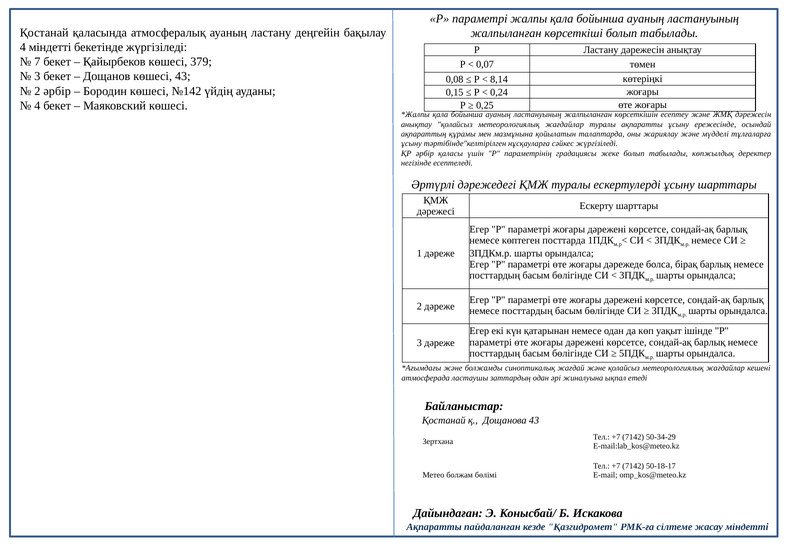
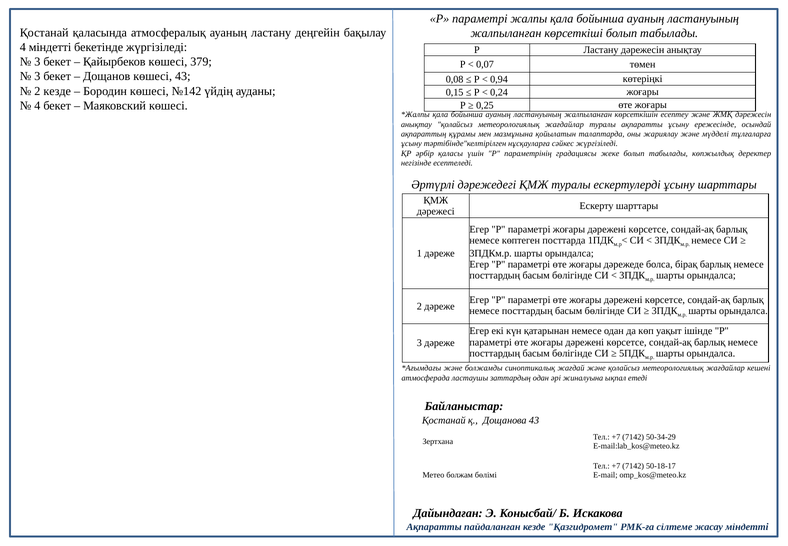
7: 7 -> 3 (37, 62)
8,14: 8,14 -> 0,94 (499, 79)
2 әрбір: әрбір -> кезде (57, 91)
